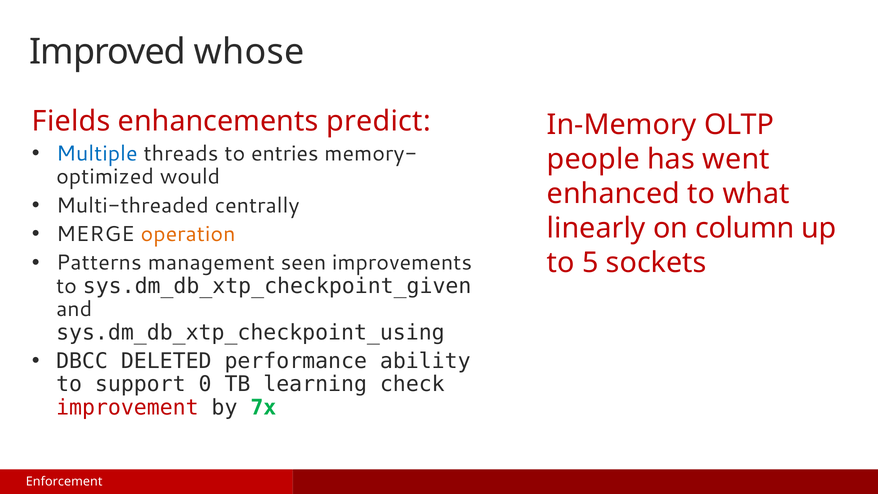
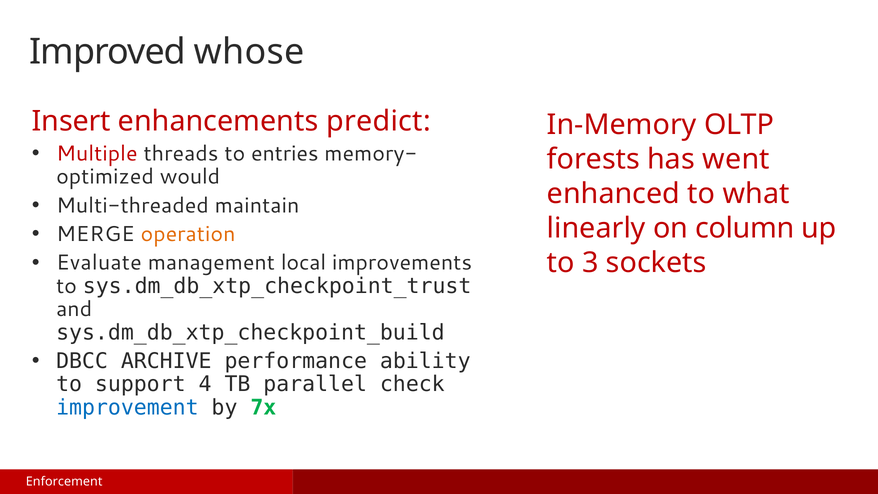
Fields: Fields -> Insert (71, 121)
Multiple colour: blue -> red (97, 154)
people: people -> forests (593, 159)
centrally: centrally -> maintain (257, 205)
Patterns: Patterns -> Evaluate (99, 263)
seen: seen -> local (304, 263)
5: 5 -> 3 (590, 263)
sys.dm_db_xtp_checkpoint_given: sys.dm_db_xtp_checkpoint_given -> sys.dm_db_xtp_checkpoint_trust (277, 286)
sys.dm_db_xtp_checkpoint_using: sys.dm_db_xtp_checkpoint_using -> sys.dm_db_xtp_checkpoint_build (250, 332)
DELETED: DELETED -> ARCHIVE (166, 361)
0: 0 -> 4 (205, 384)
learning: learning -> parallel (315, 384)
improvement colour: red -> blue (127, 407)
